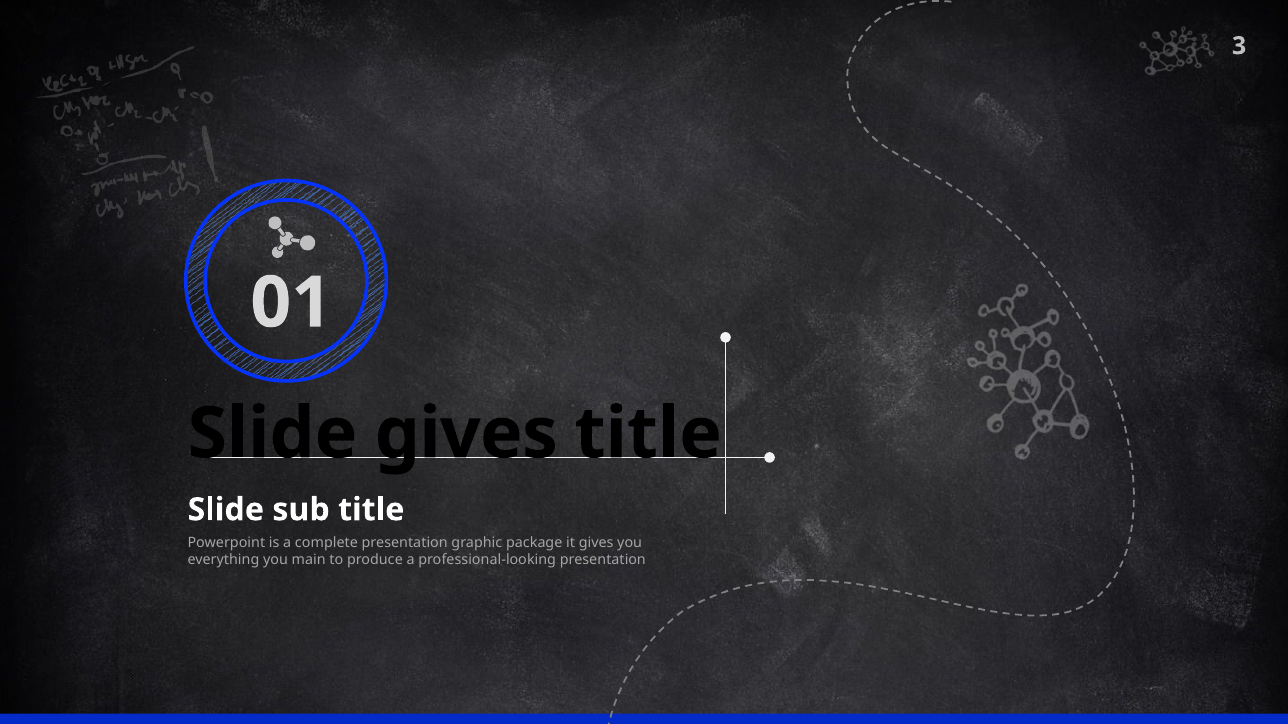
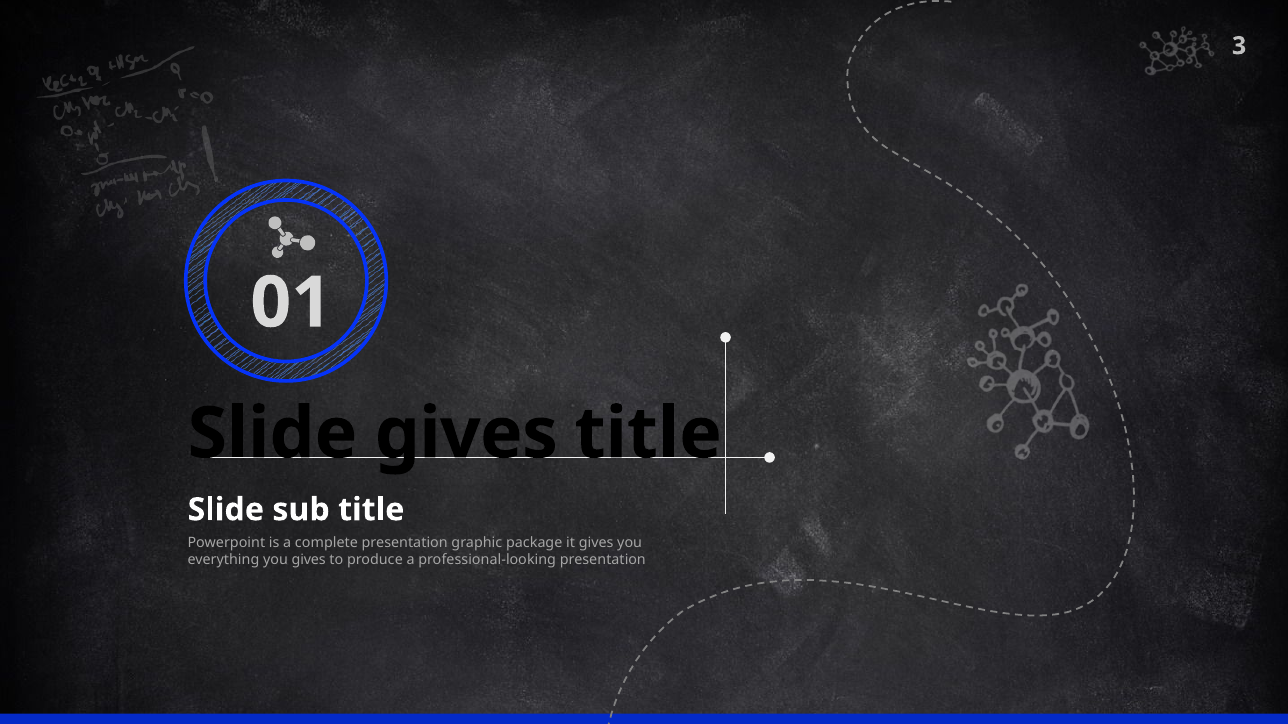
you main: main -> gives (309, 560)
